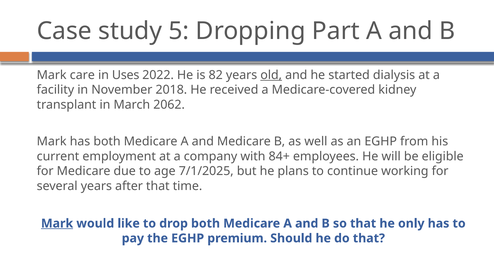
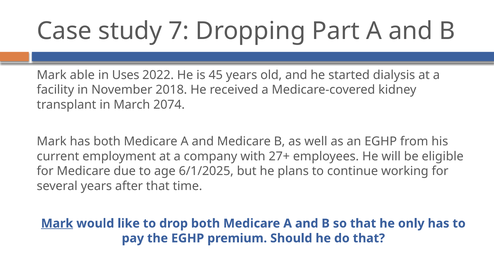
5: 5 -> 7 (179, 31)
care: care -> able (82, 75)
82: 82 -> 45 (216, 75)
old underline: present -> none (271, 75)
2062: 2062 -> 2074 (169, 105)
84+: 84+ -> 27+ (279, 156)
7/1/2025: 7/1/2025 -> 6/1/2025 (206, 171)
